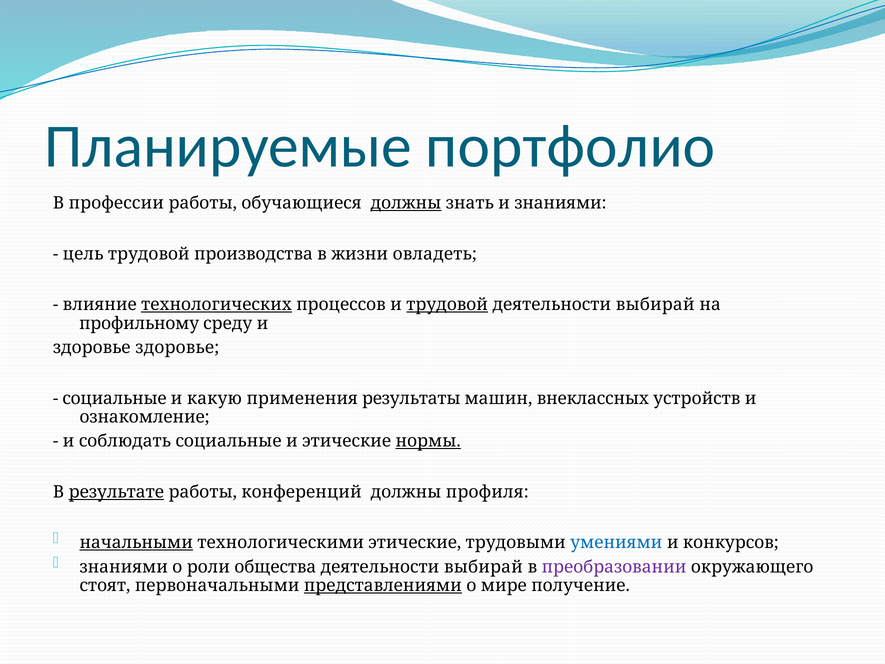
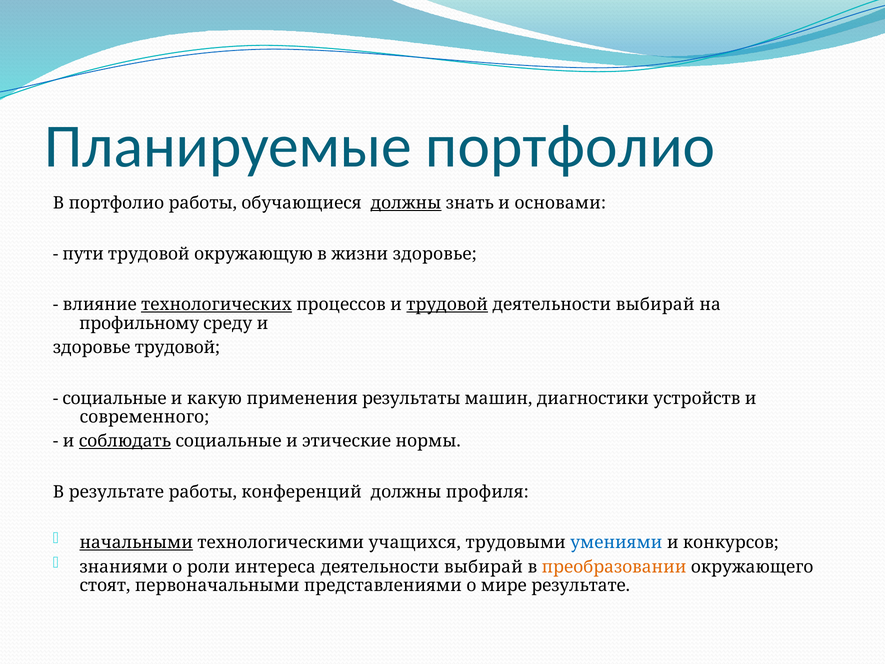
В профессии: профессии -> портфолио (116, 203)
и знаниями: знаниями -> основами (560, 203)
цель: цель -> пути (83, 254)
производства: производства -> окружающую (254, 254)
жизни овладеть: овладеть -> здоровье (435, 254)
здоровье здоровье: здоровье -> трудовой (177, 348)
внеклассных: внеклассных -> диагностики (593, 398)
ознакомление: ознакомление -> современного (144, 417)
соблюдать underline: none -> present (125, 441)
нормы underline: present -> none (428, 441)
результате underline: present -> none (116, 492)
технологическими этические: этические -> учащихся (415, 543)
общества: общества -> интереса (275, 567)
преобразовании colour: purple -> orange (614, 567)
представлениями underline: present -> none (383, 585)
мире получение: получение -> результате (581, 585)
